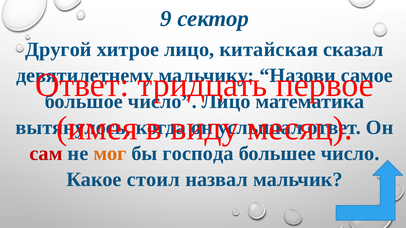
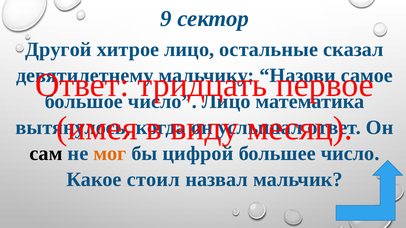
китайская: китайская -> остальные (269, 49)
сам colour: red -> black (46, 154)
господа: господа -> цифрой (198, 154)
